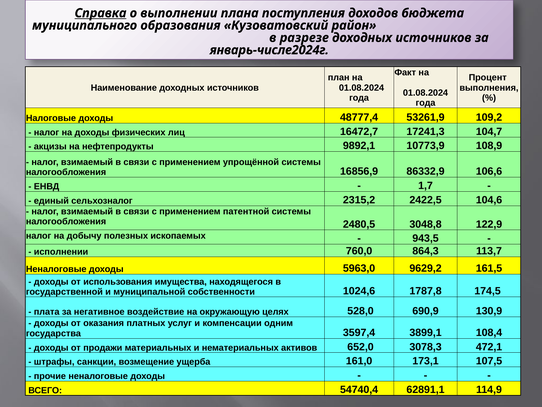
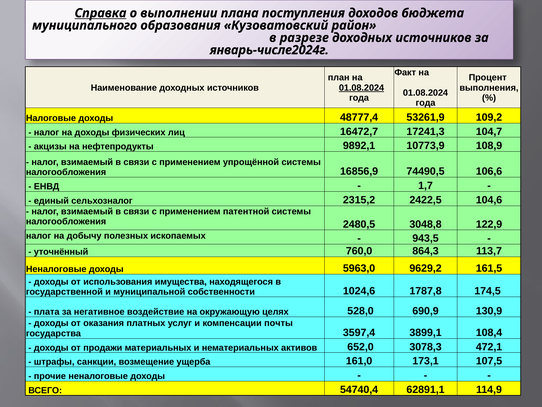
01.08.2024 underline: none -> present (361, 88)
86332,9: 86332,9 -> 74490,5 (426, 171)
исполнении: исполнении -> уточнённый (61, 252)
одним: одним -> почты (279, 323)
